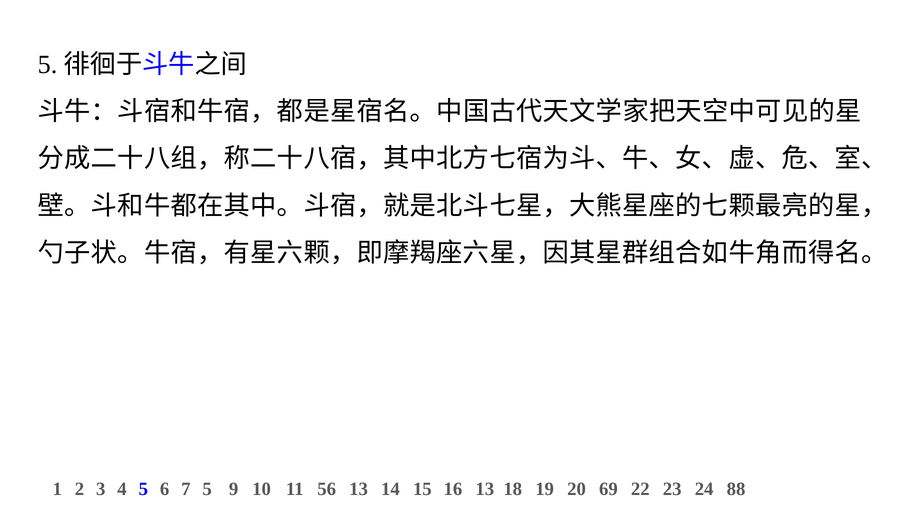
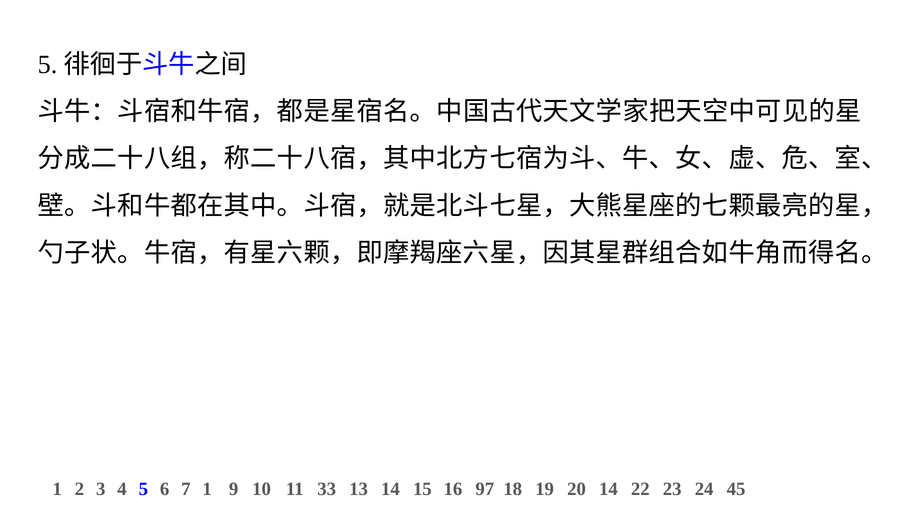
7 5: 5 -> 1 (207, 489)
56: 56 -> 33 (327, 489)
16 13: 13 -> 97 (485, 489)
20 69: 69 -> 14 (608, 489)
88: 88 -> 45 (736, 489)
